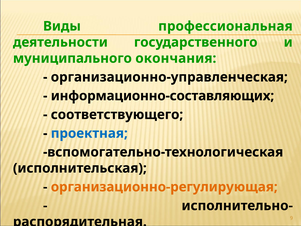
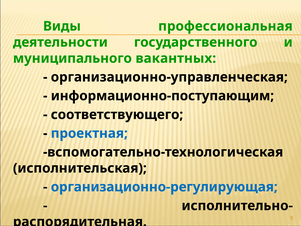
окончания: окончания -> вакантных (176, 58)
информационно-составляющих: информационно-составляющих -> информационно-поступающим (162, 96)
организационно-регулирующая colour: orange -> blue (164, 187)
